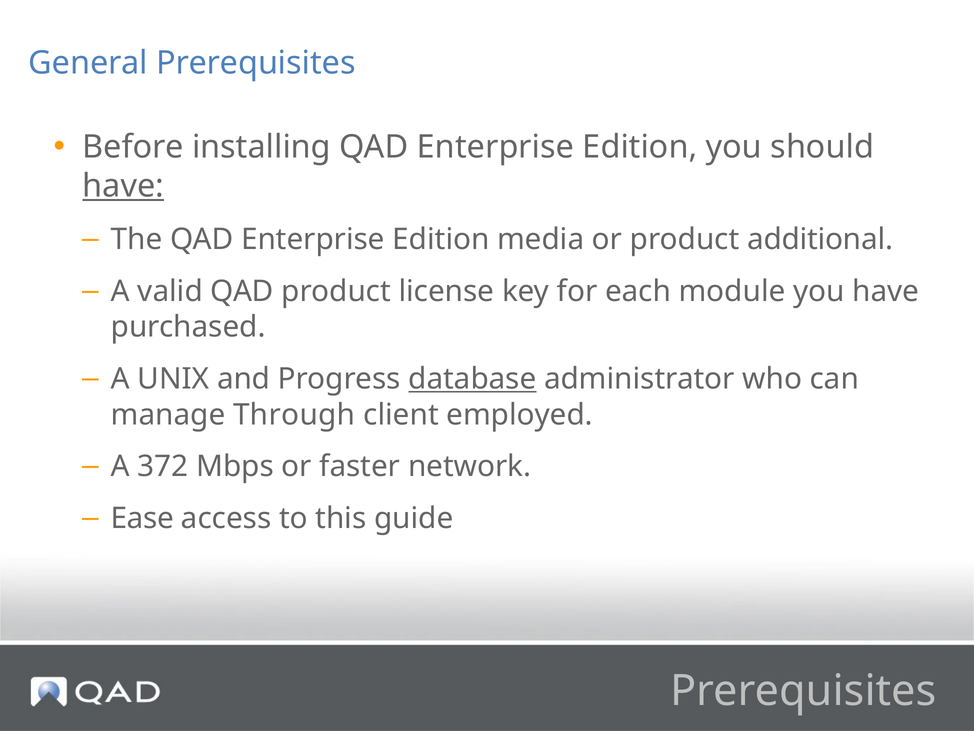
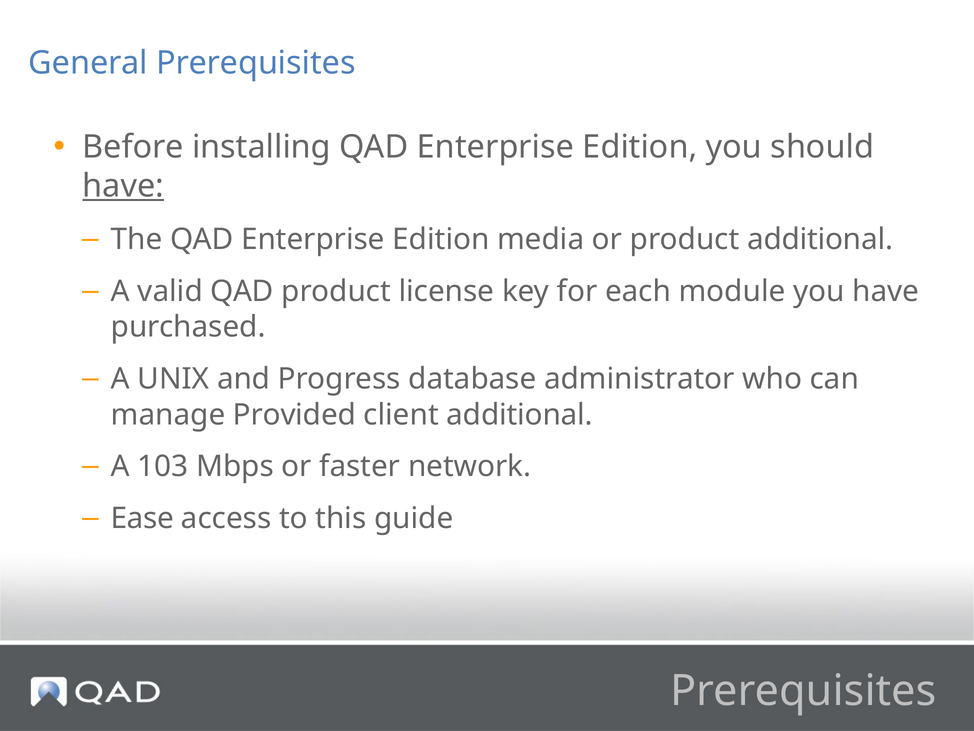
database underline: present -> none (472, 379)
Through: Through -> Provided (294, 414)
client employed: employed -> additional (520, 414)
372: 372 -> 103 (163, 466)
